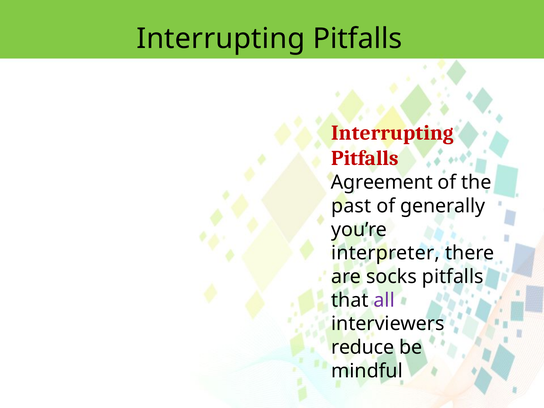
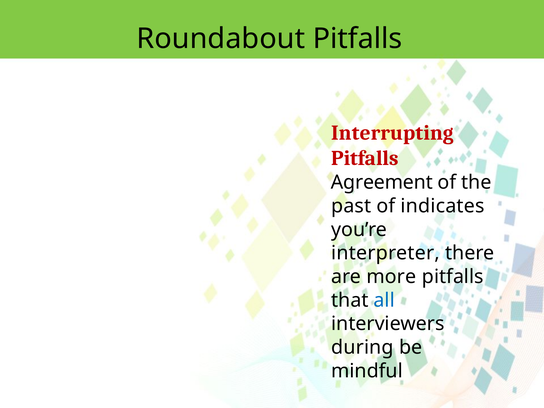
Interrupting: Interrupting -> Roundabout (221, 39)
generally: generally -> indicates (443, 206)
socks: socks -> more (391, 277)
all colour: purple -> blue (384, 300)
reduce: reduce -> during (362, 347)
